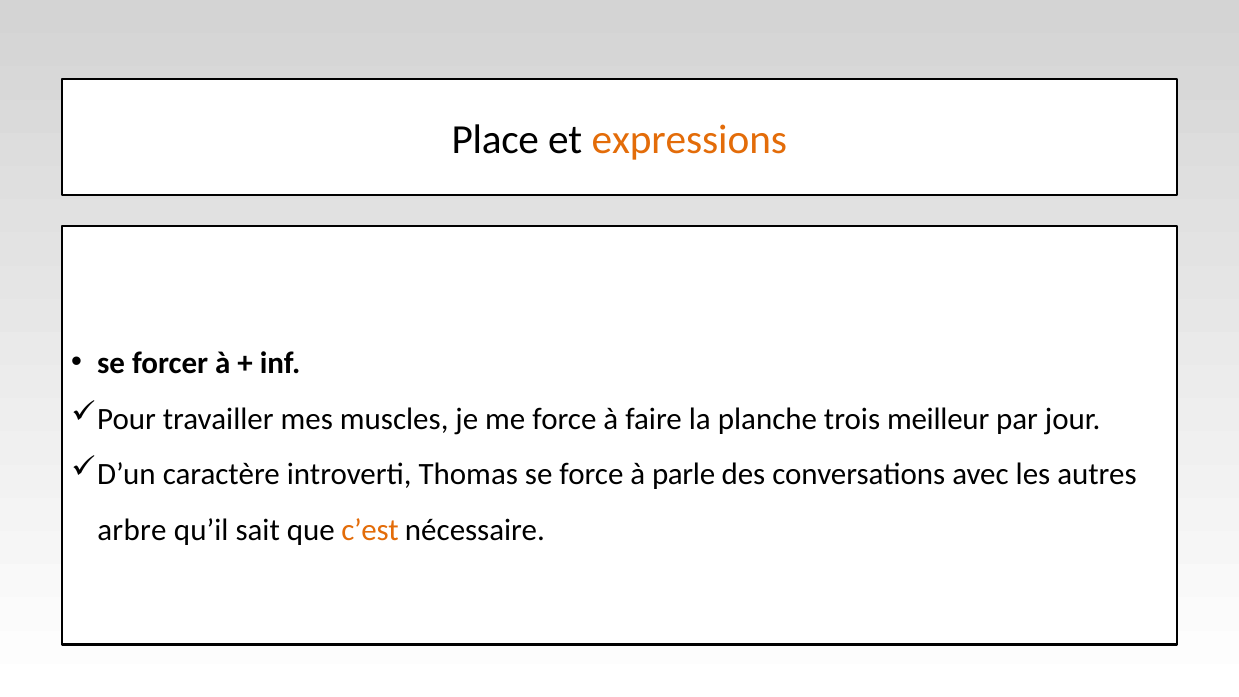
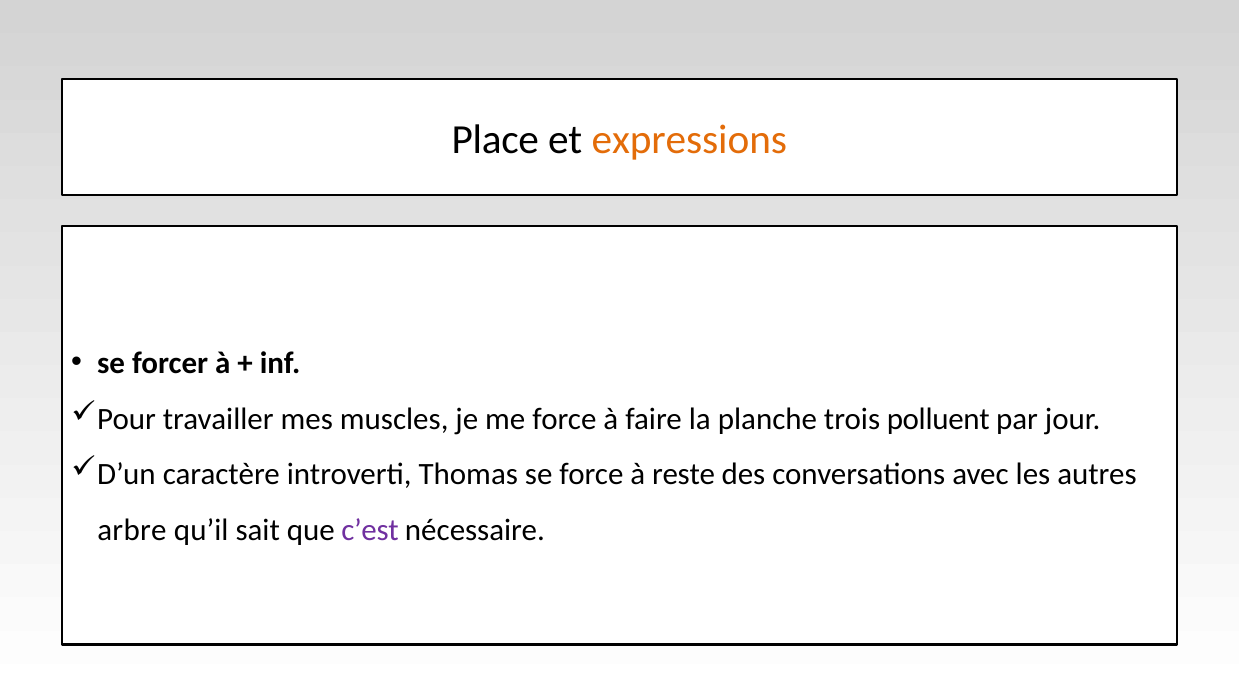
meilleur: meilleur -> polluent (938, 419)
parle: parle -> reste (684, 475)
c’est colour: orange -> purple (370, 530)
